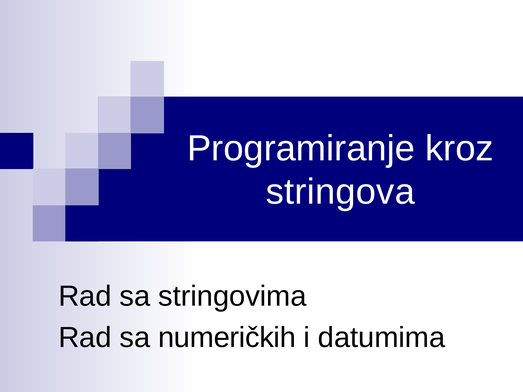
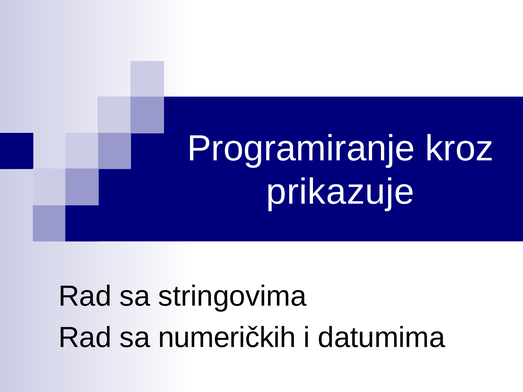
stringova: stringova -> prikazuje (340, 192)
